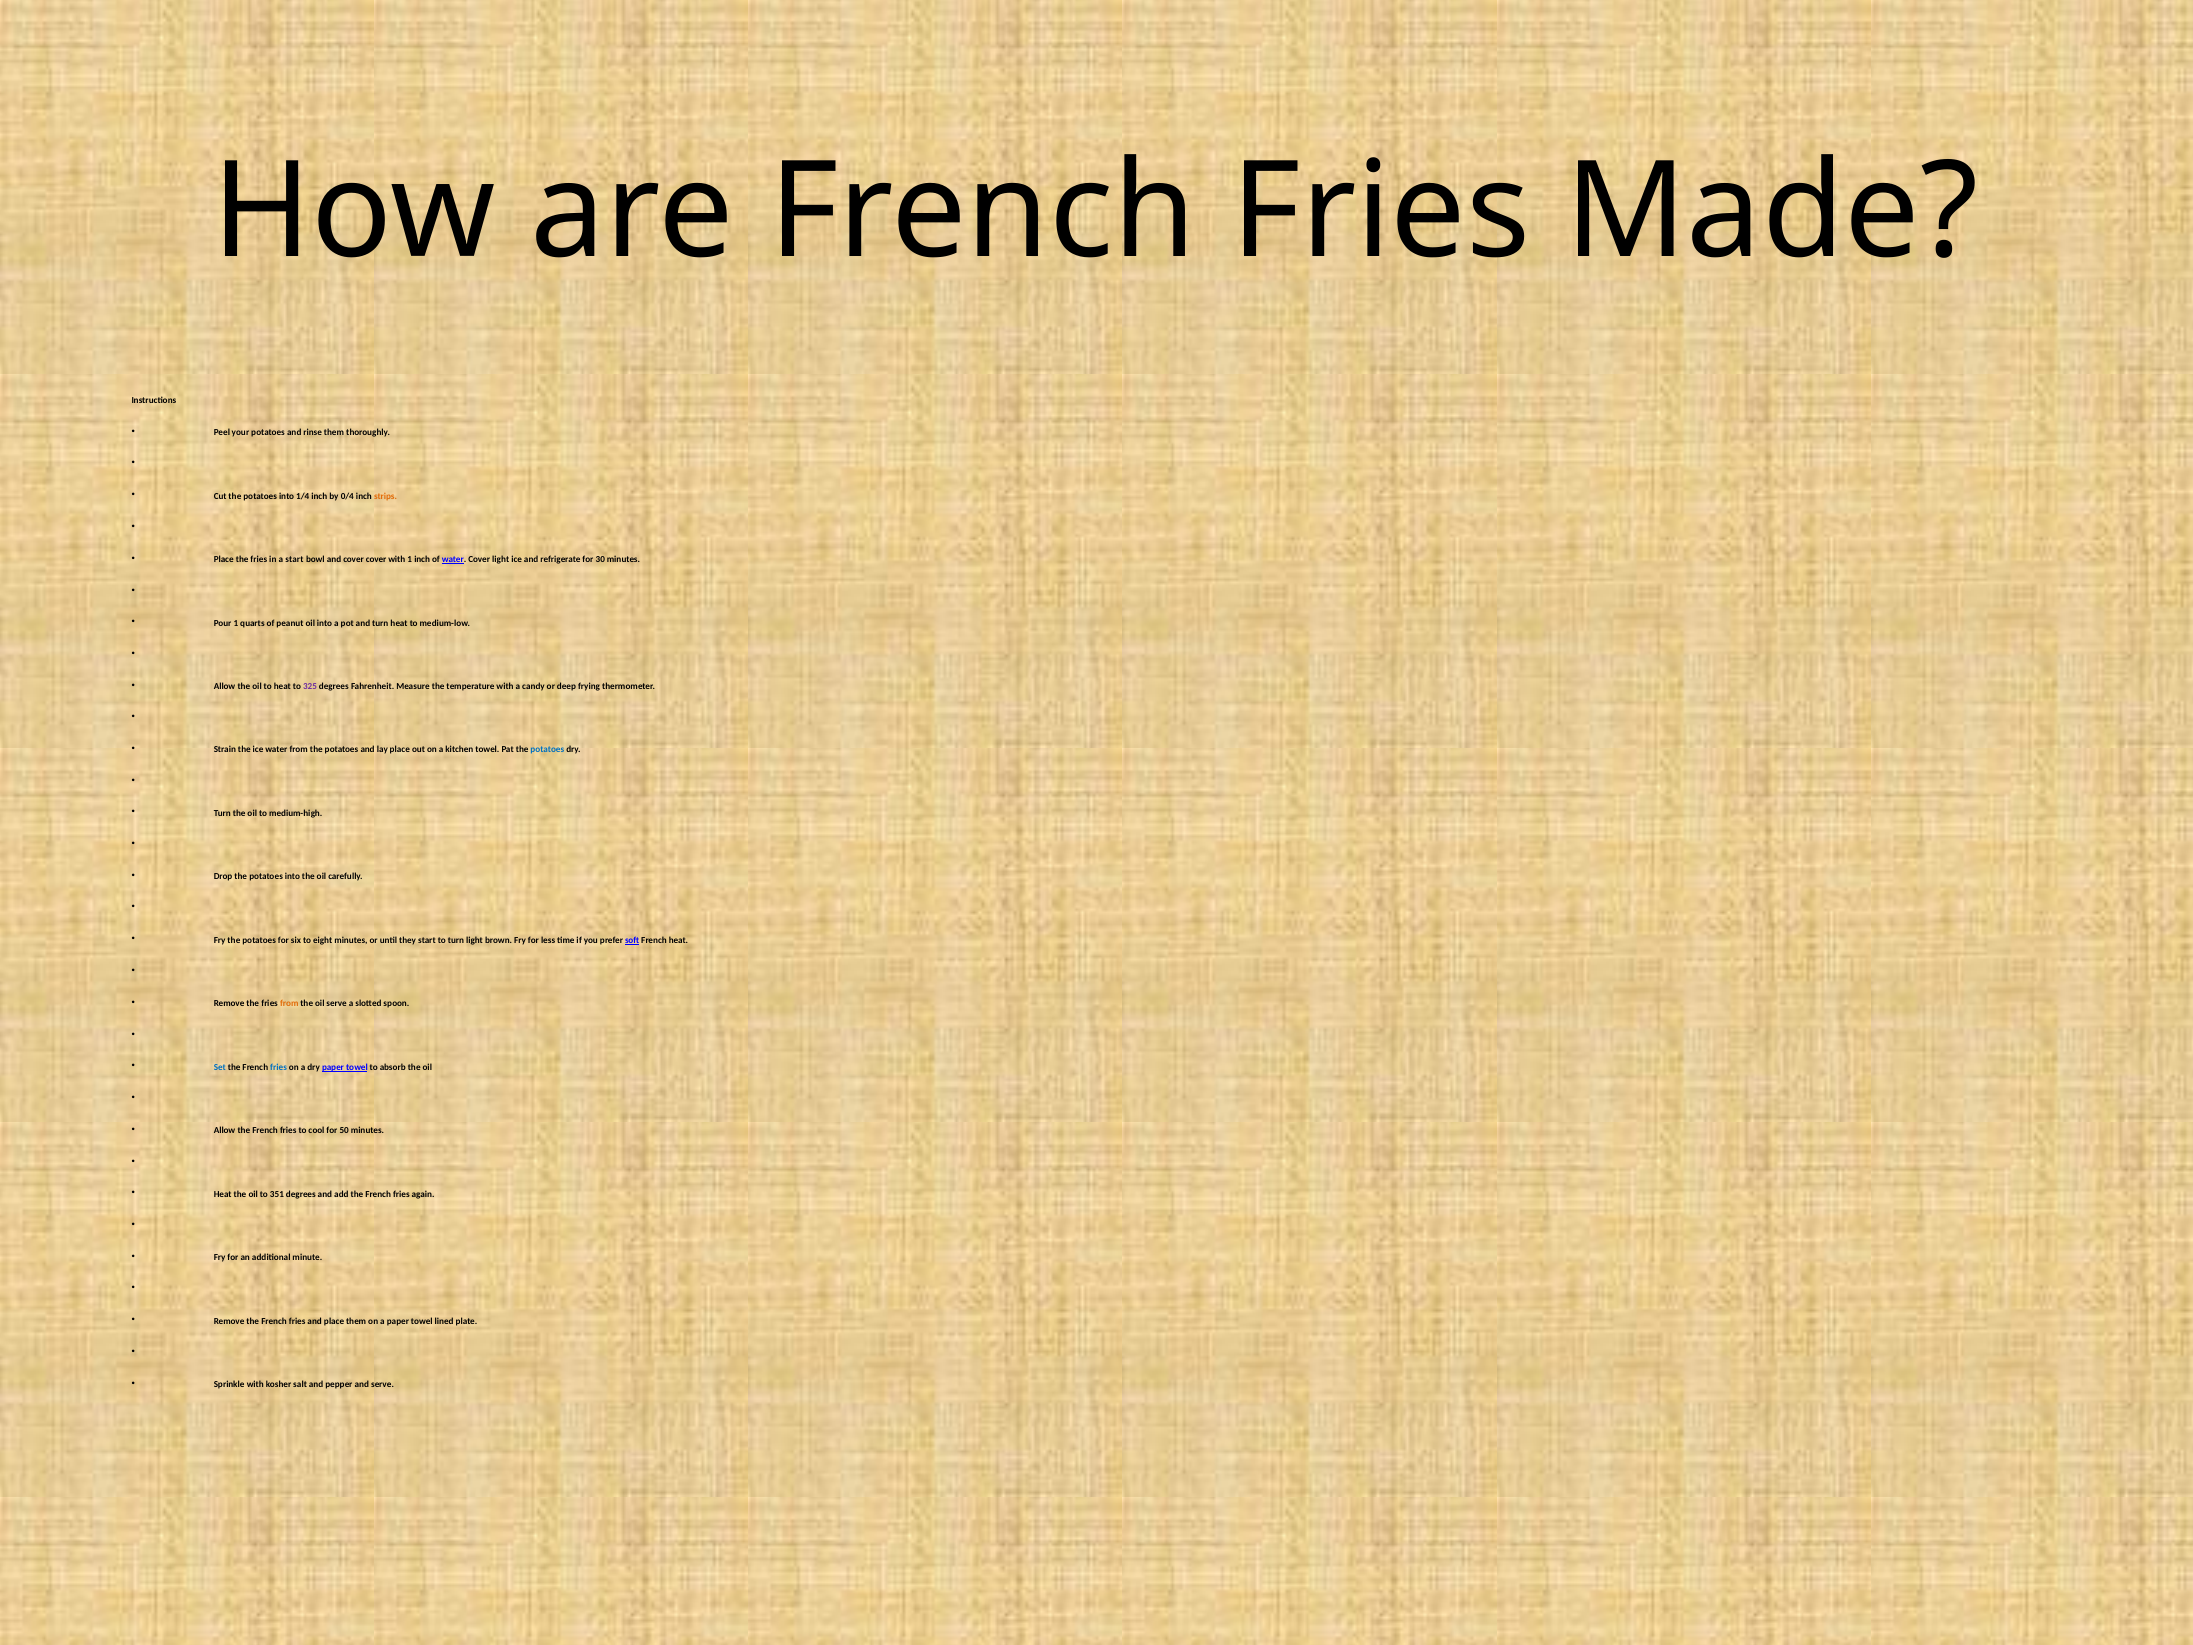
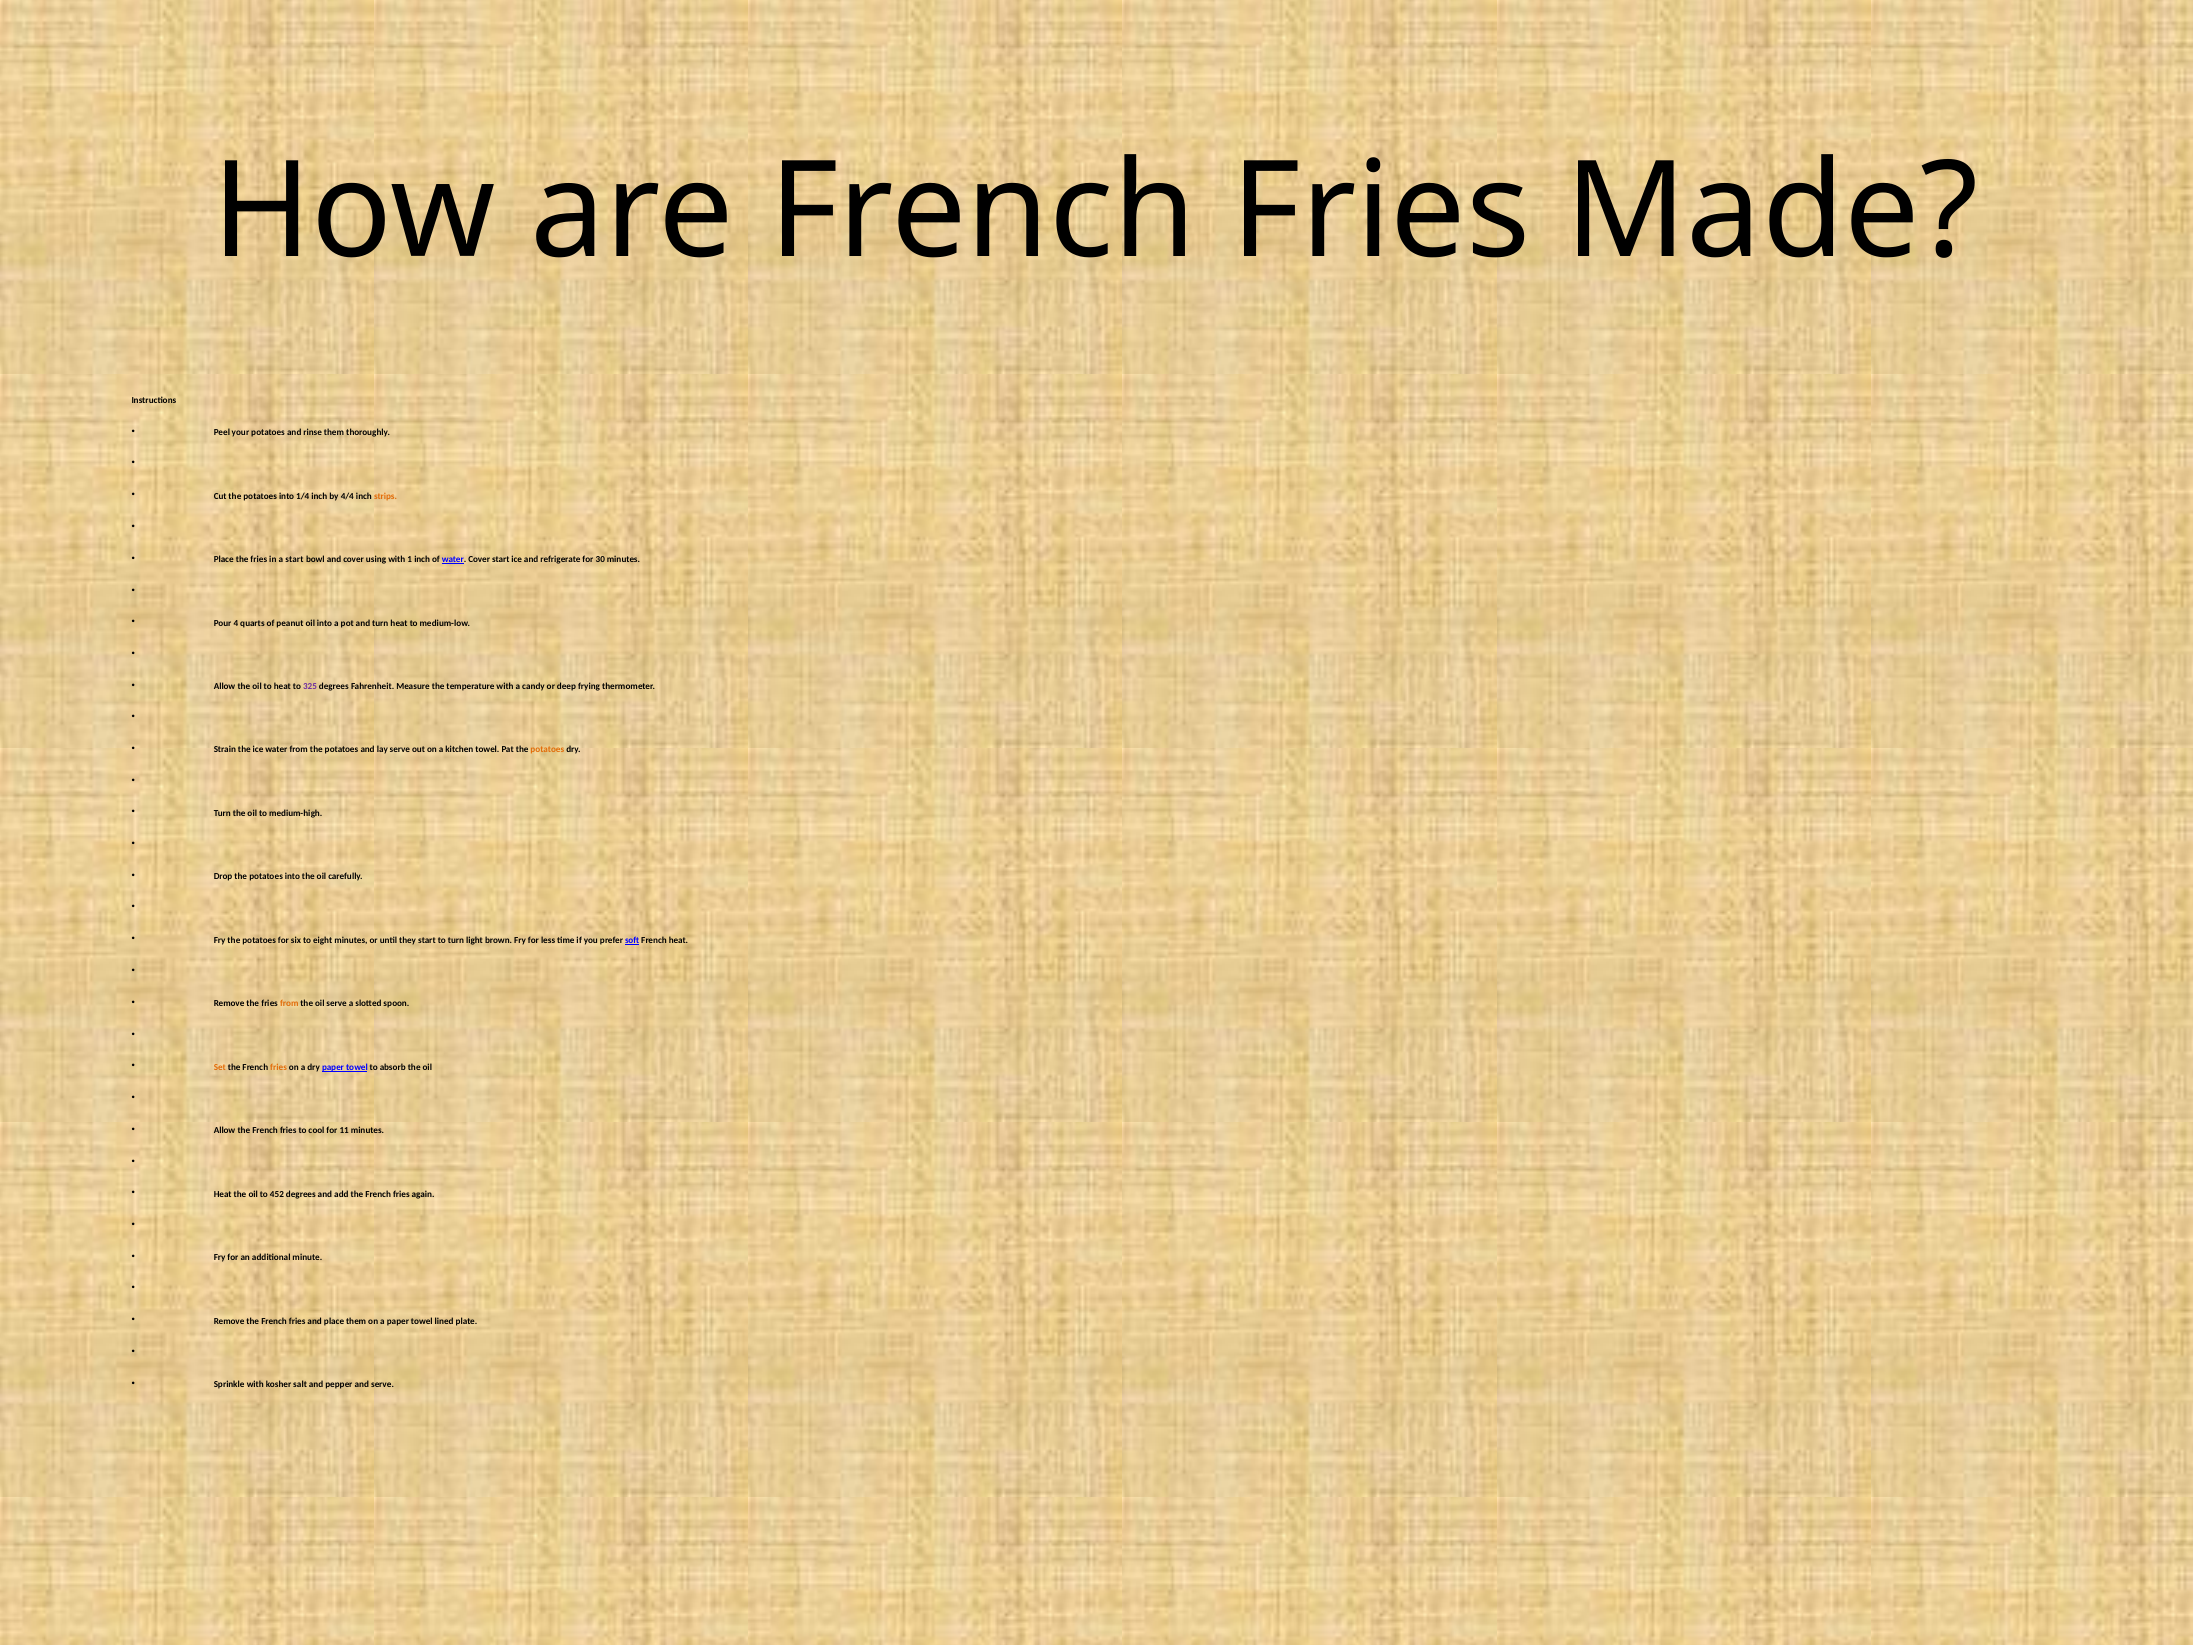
0/4: 0/4 -> 4/4 (347, 496)
cover cover: cover -> using (376, 559)
Cover light: light -> start (501, 559)
Pour 1: 1 -> 4 (236, 623)
lay place: place -> serve (400, 750)
potatoes colour: blue -> orange (547, 750)
Set colour: blue -> orange (220, 1067)
fries colour: blue -> orange (279, 1067)
50: 50 -> 11 (344, 1131)
351: 351 -> 452 (277, 1194)
